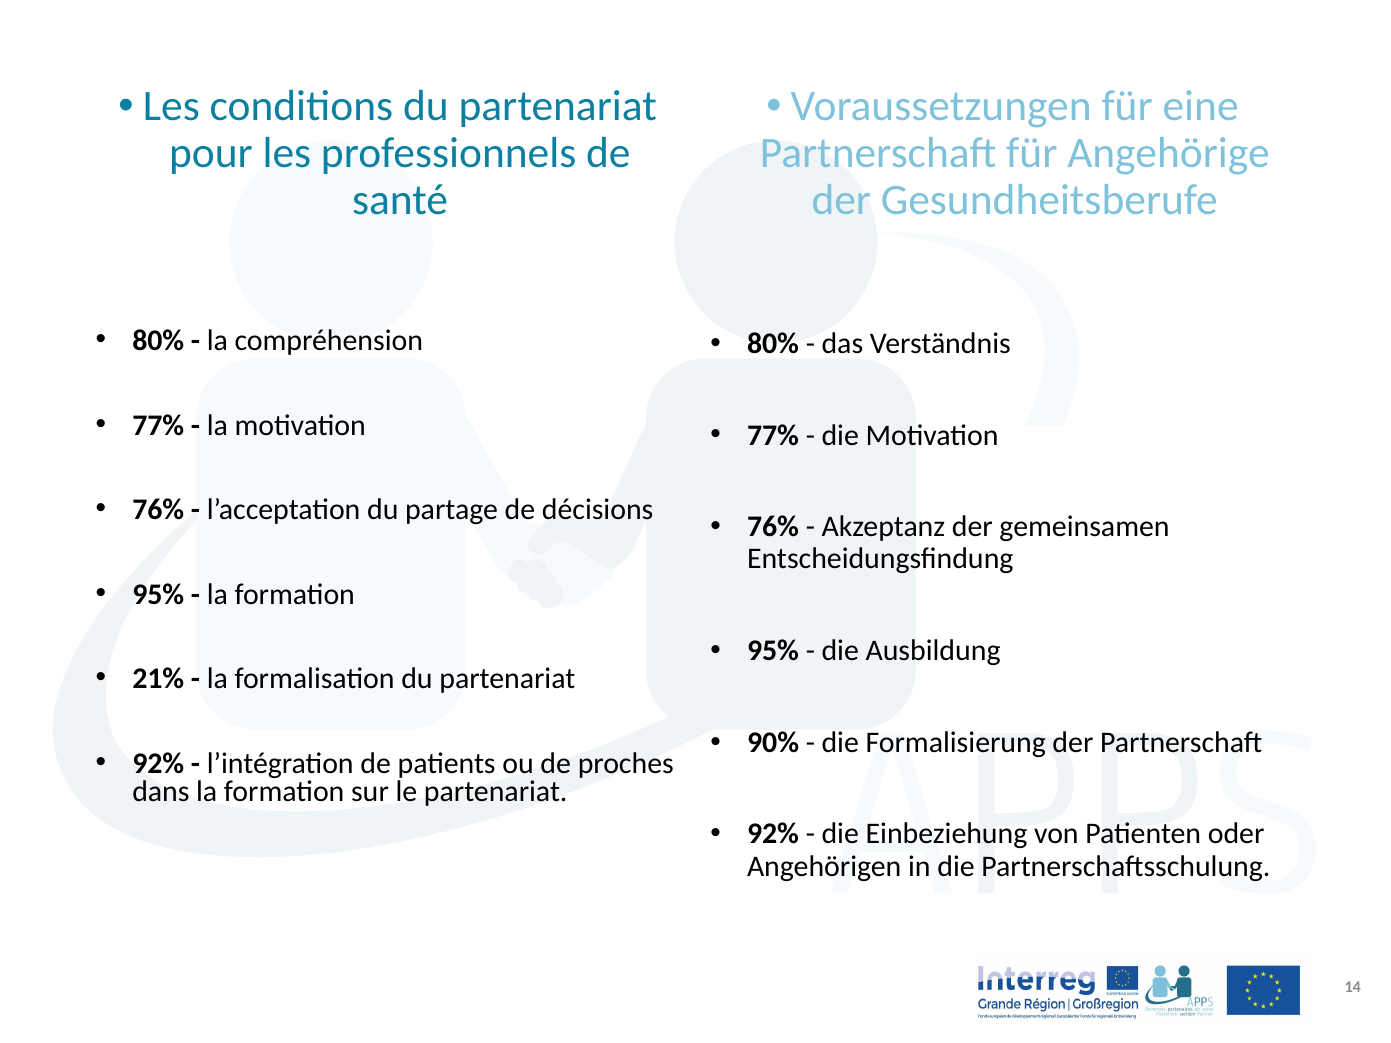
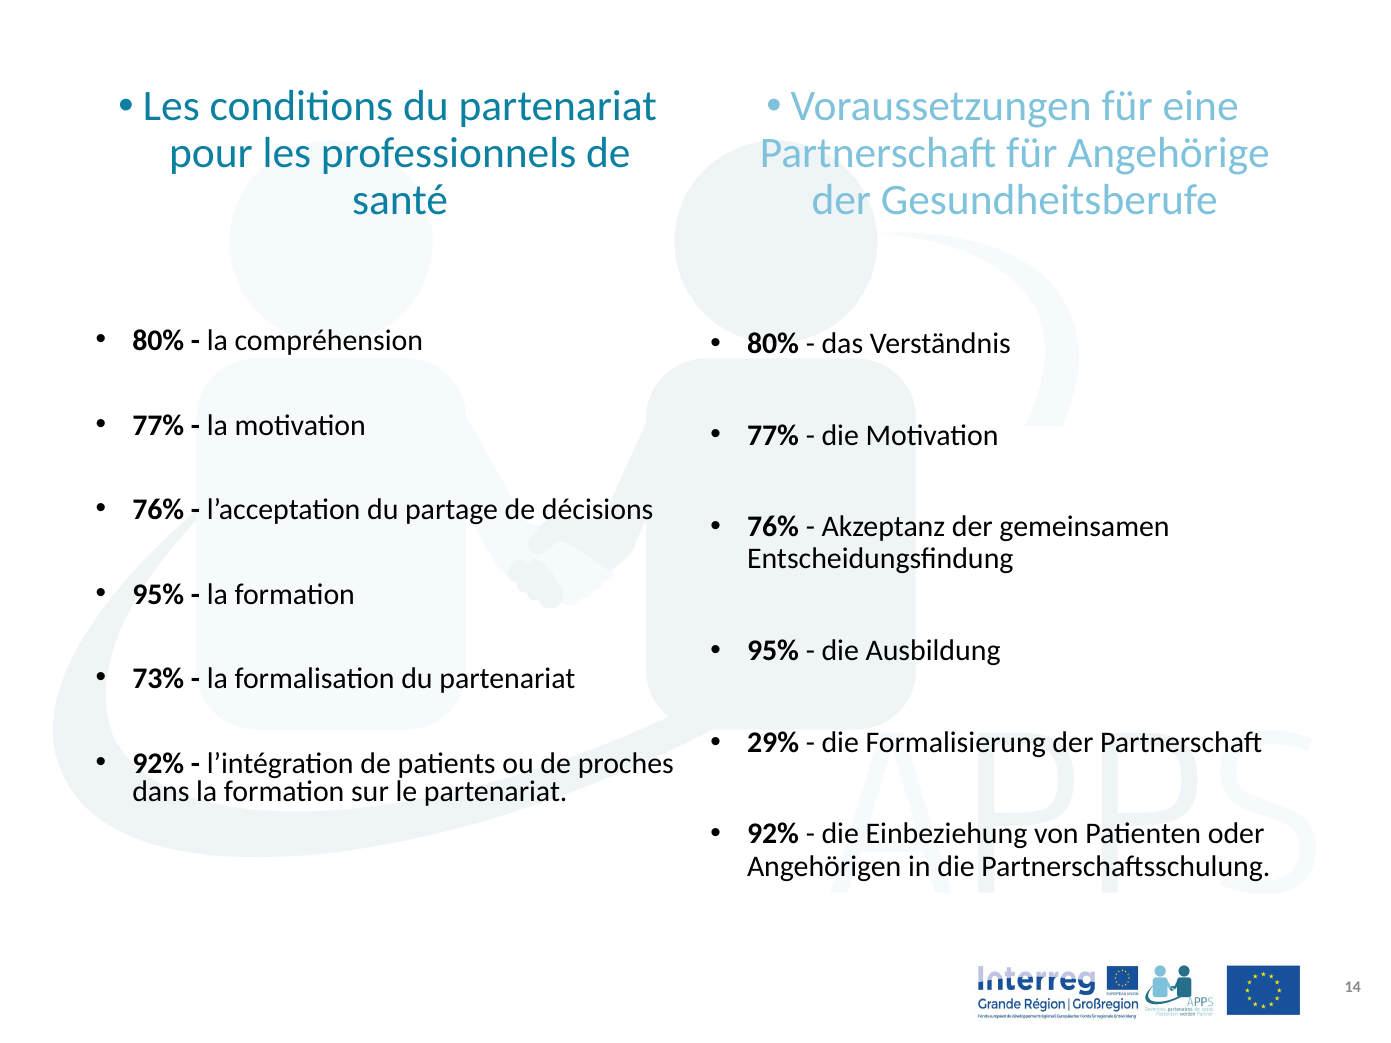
21%: 21% -> 73% (158, 679)
90%: 90% -> 29% (773, 743)
